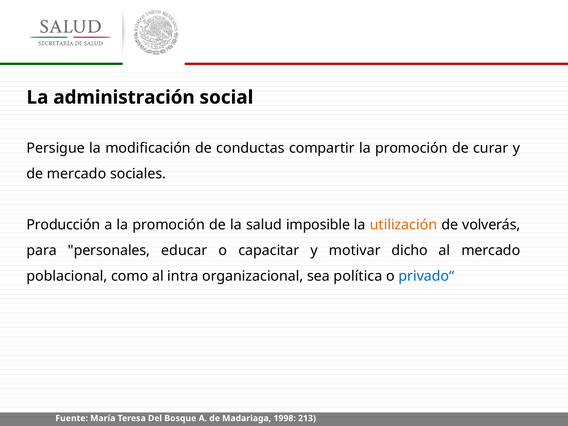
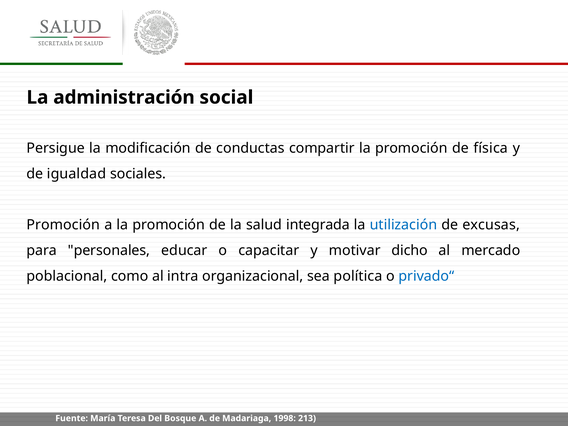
curar: curar -> física (491, 148)
de mercado: mercado -> igualdad (77, 174)
Producción: Producción -> Promoción (63, 225)
imposible: imposible -> integrada (318, 225)
utilización colour: orange -> blue (403, 225)
volverás: volverás -> excusas (491, 225)
